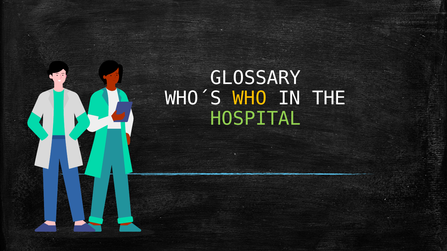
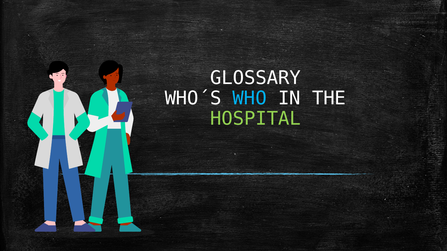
WHO colour: yellow -> light blue (250, 98)
